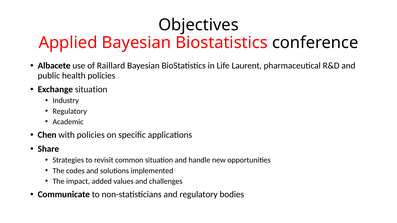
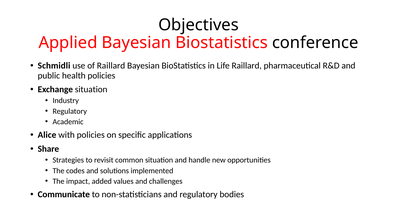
Albacete: Albacete -> Schmidli (54, 66)
Life Laurent: Laurent -> Raillard (247, 66)
Chen: Chen -> Alice (47, 135)
